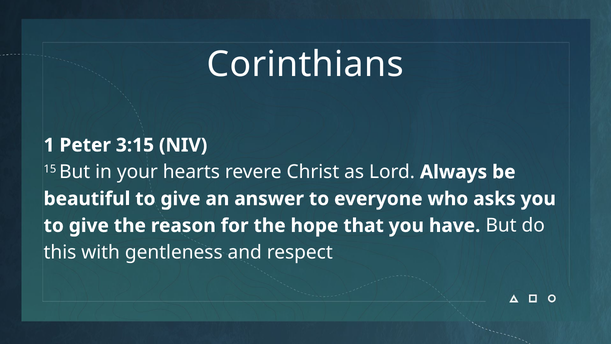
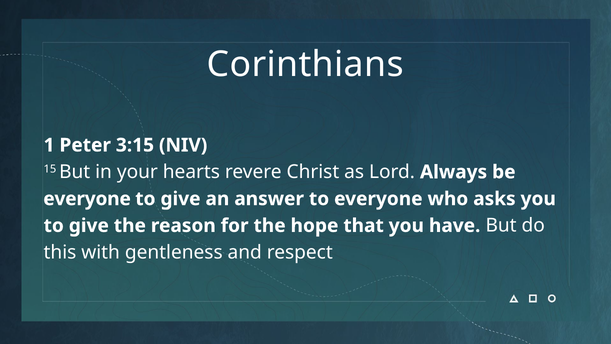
beautiful: beautiful -> everyone (87, 199)
